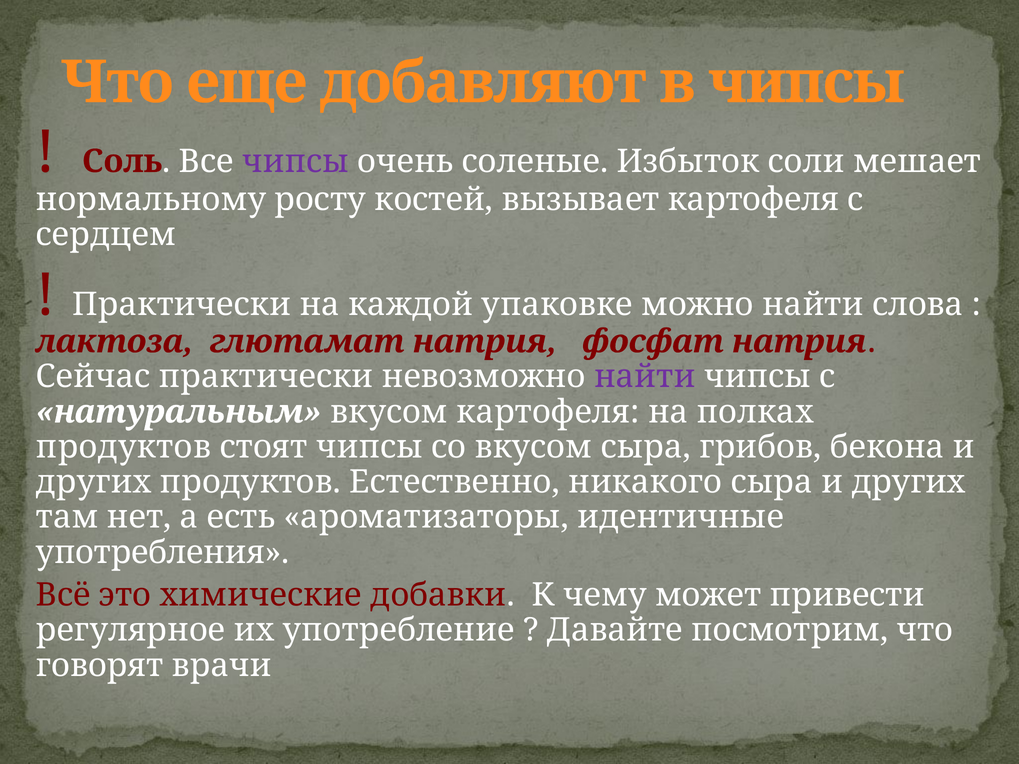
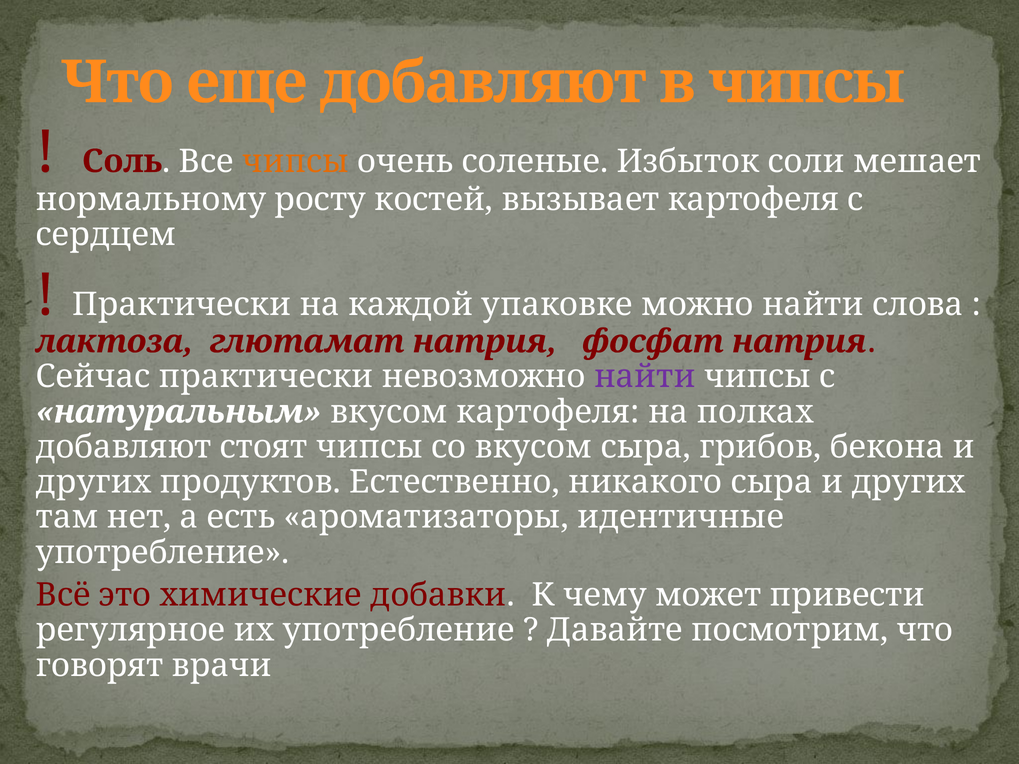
чипсы colour: purple -> orange (295, 161)
продуктов: продуктов -> добавляют (124, 447)
употребления: употребления -> употребление (163, 553)
